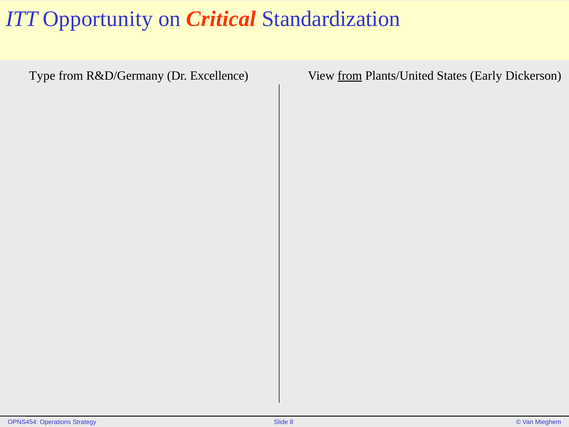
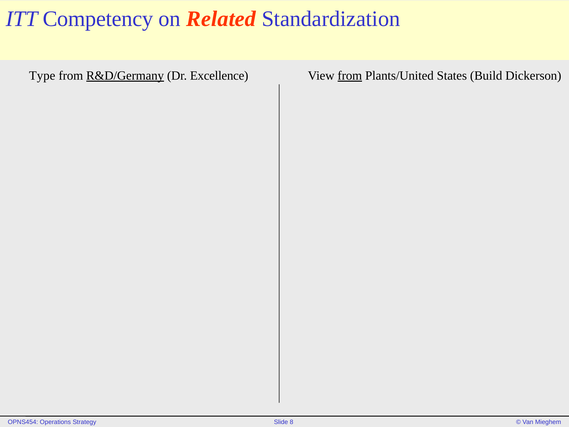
Opportunity: Opportunity -> Competency (98, 19)
Critical: Critical -> Related (221, 19)
R&D/Germany underline: none -> present (125, 76)
Early: Early -> Build (486, 76)
